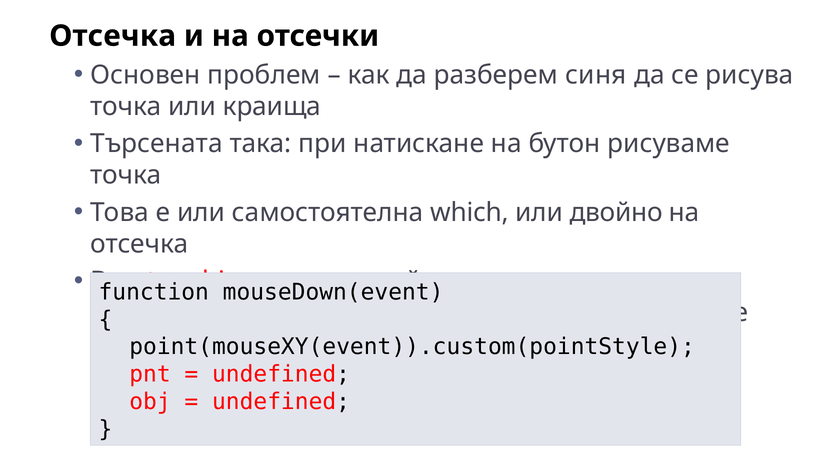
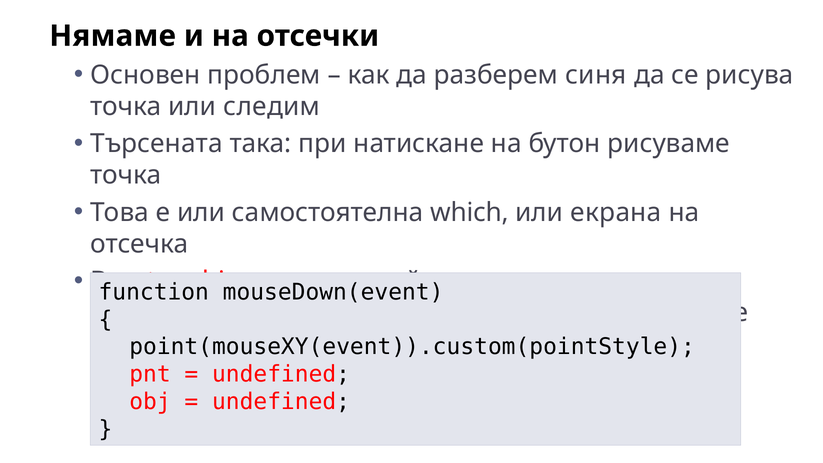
Отсечка: Отсечка -> Нямаме (113, 36)
краища: краища -> следим (272, 107)
двойно: двойно -> екрана (616, 213)
